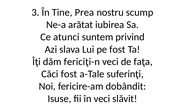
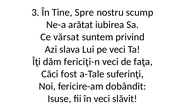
Prea: Prea -> Spre (84, 12)
atunci: atunci -> vărsat (66, 37)
pe fost: fost -> veci (117, 49)
